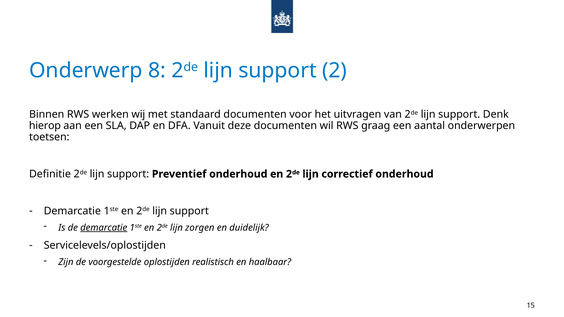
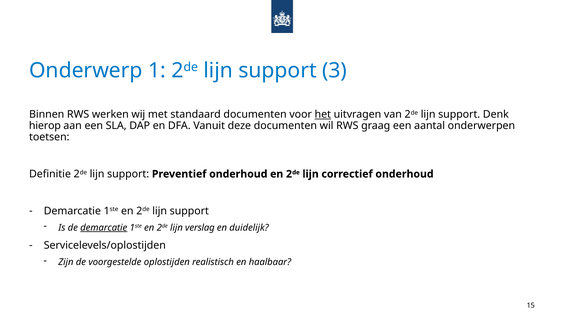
8: 8 -> 1 (157, 71)
2: 2 -> 3 (335, 71)
het underline: none -> present (323, 114)
zorgen: zorgen -> verslag (200, 228)
